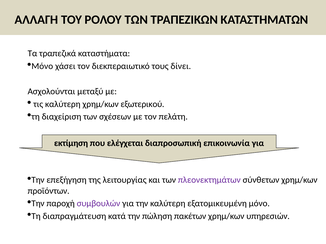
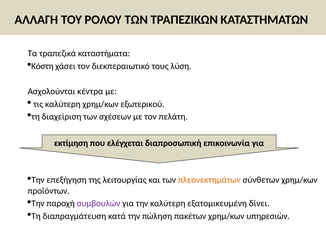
Μόνο: Μόνο -> Κόστη (42, 66)
δίνει: δίνει -> λύση (181, 66)
μεταξύ: μεταξύ -> κέντρα (90, 92)
πλεονεκτημάτων colour: purple -> orange (209, 180)
εξατομικευμένη μόνο: μόνο -> δίνει (259, 204)
